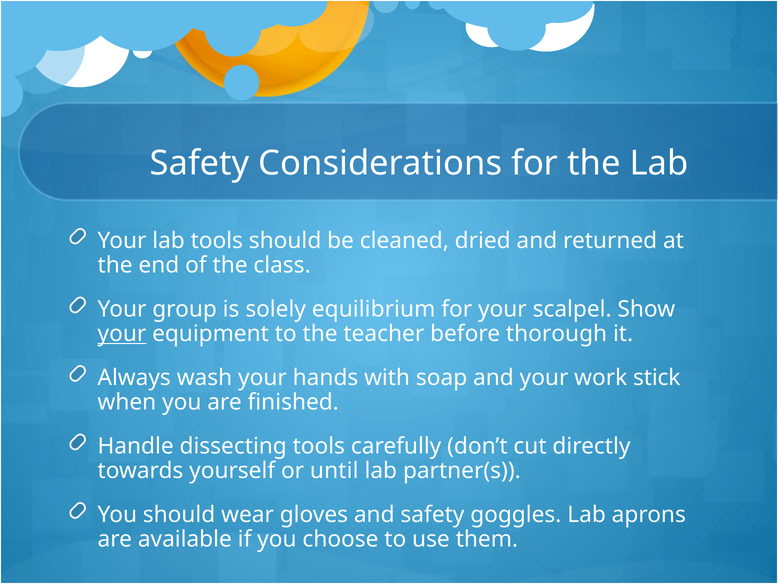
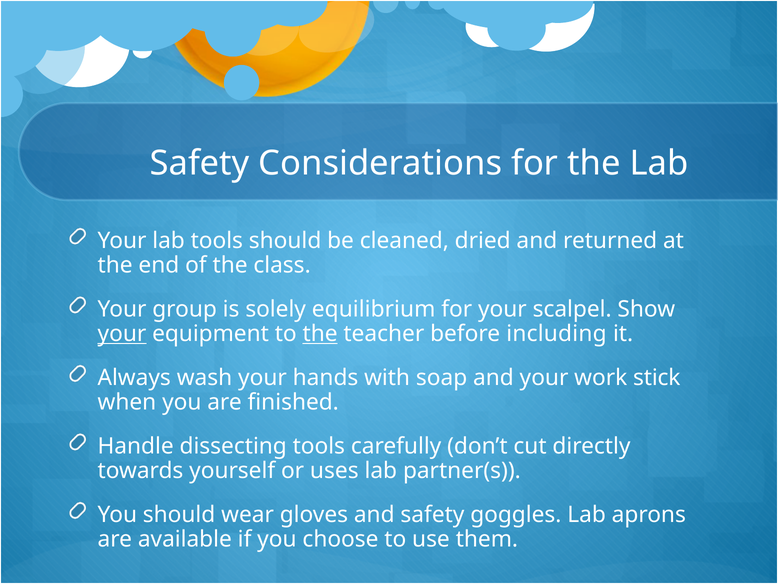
the underline: none -> present (320, 334)
thorough: thorough -> including (556, 334)
until: until -> uses (334, 470)
